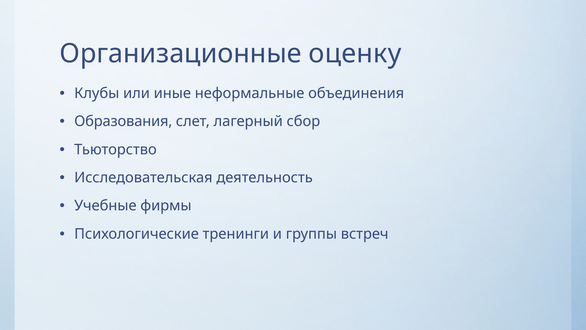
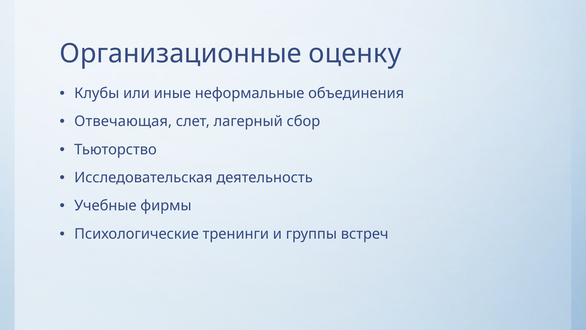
Образования: Образования -> Отвечающая (123, 121)
